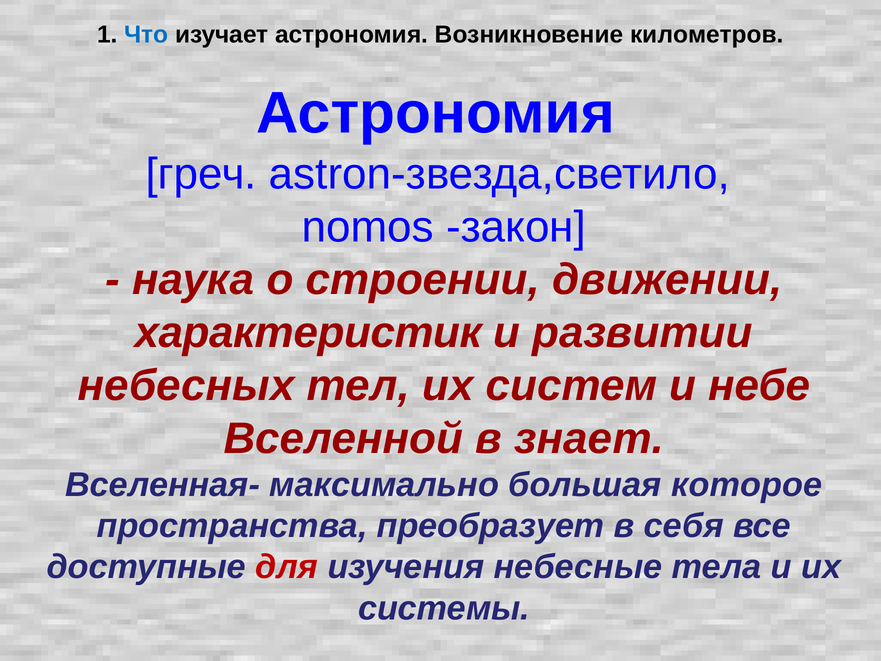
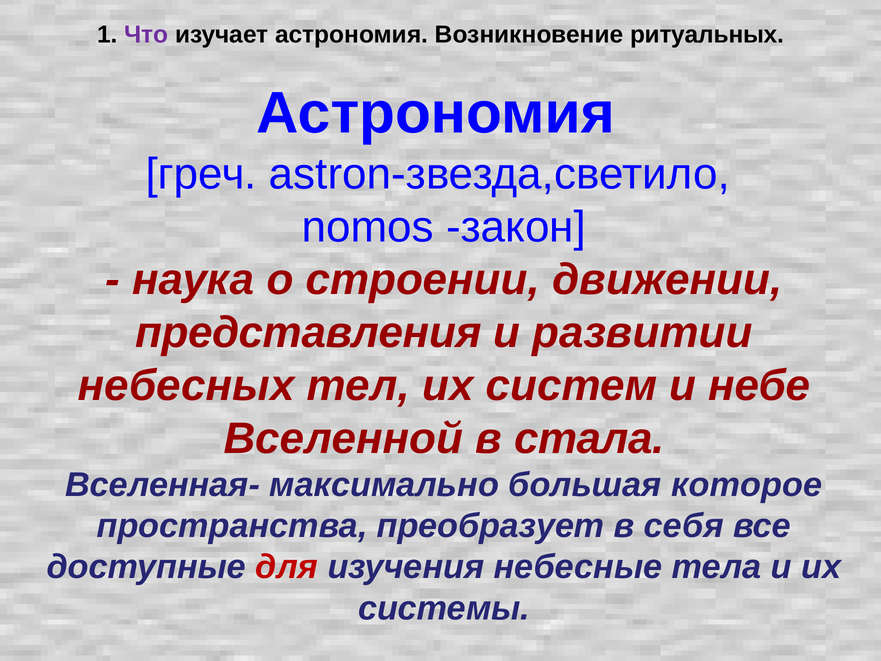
Что colour: blue -> purple (146, 35)
километров: километров -> ритуальных (707, 35)
характеристик: характеристик -> представления (308, 333)
знает: знает -> стала (589, 438)
